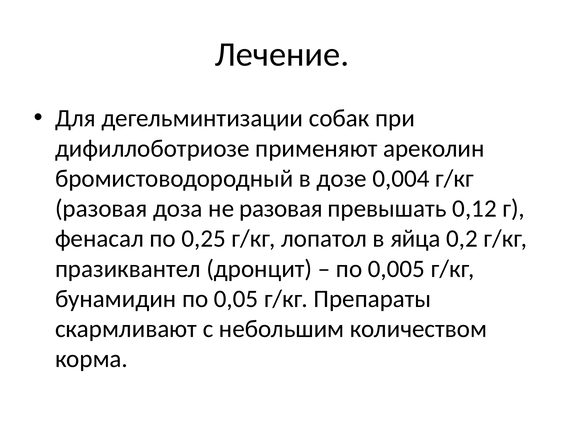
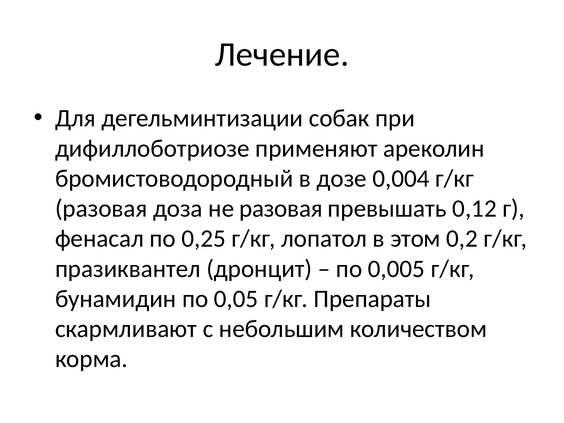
яйца: яйца -> этом (415, 239)
